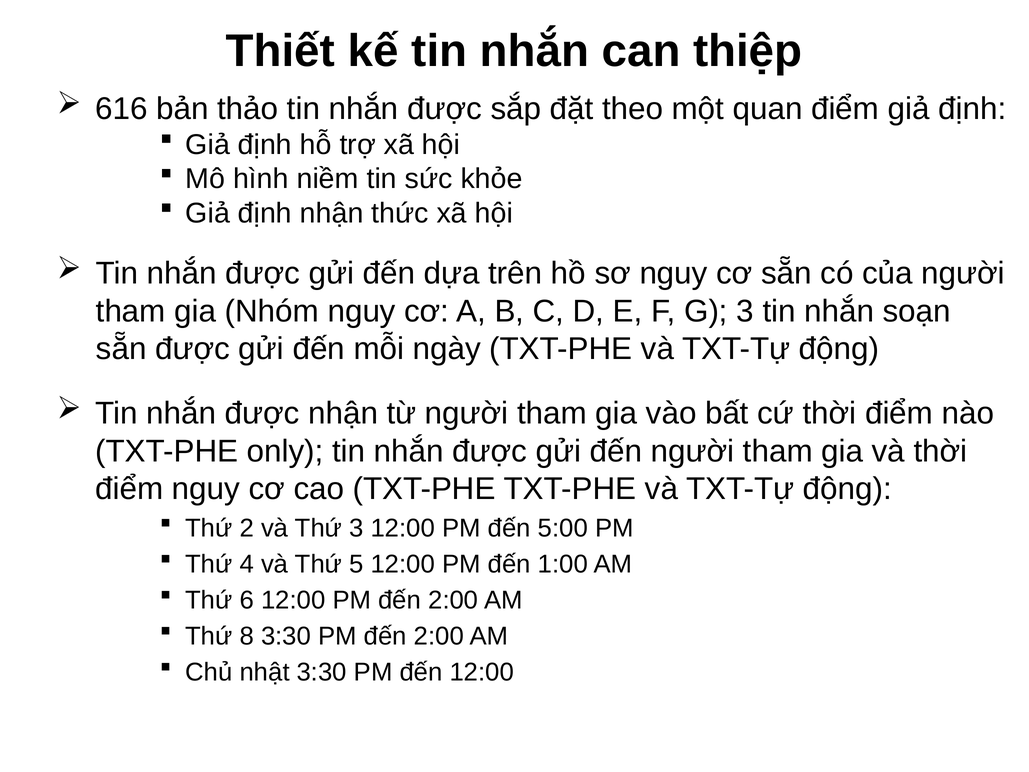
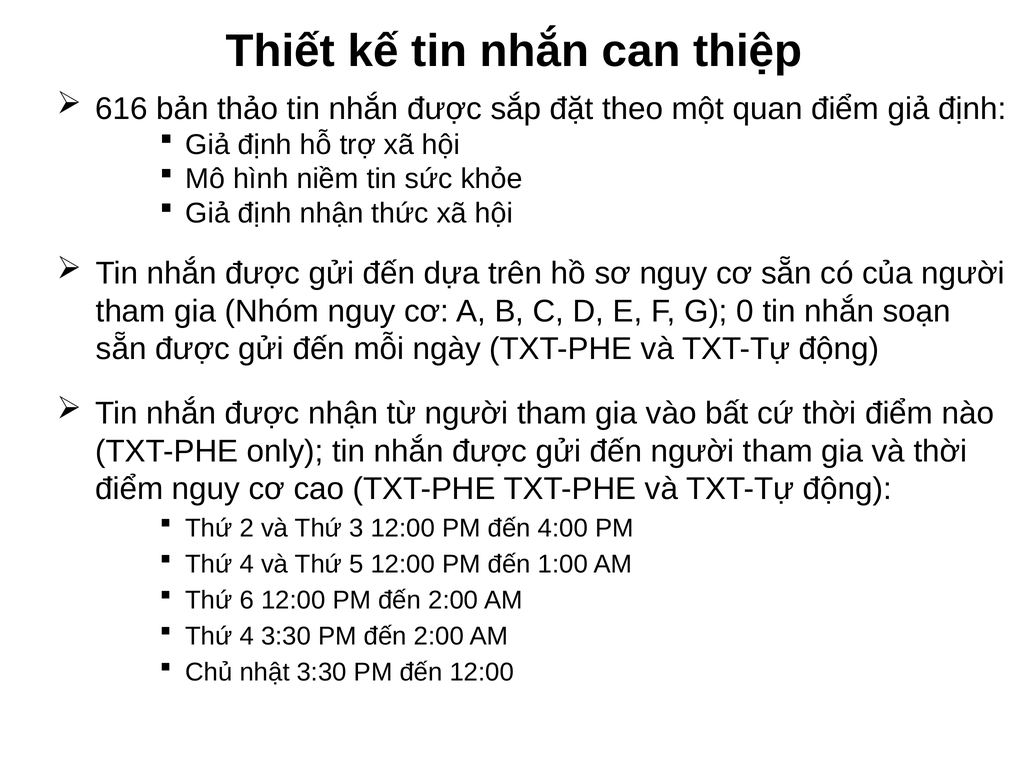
G 3: 3 -> 0 (745, 311)
5:00: 5:00 -> 4:00 (563, 528)
8: 8 -> 4 (247, 636)
